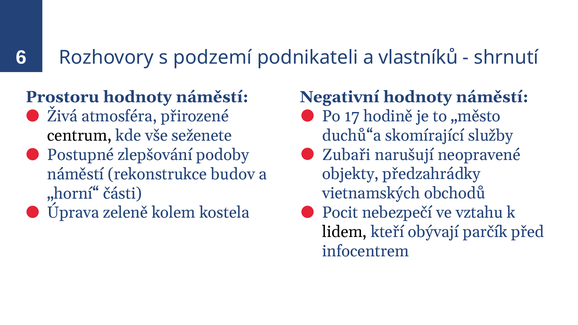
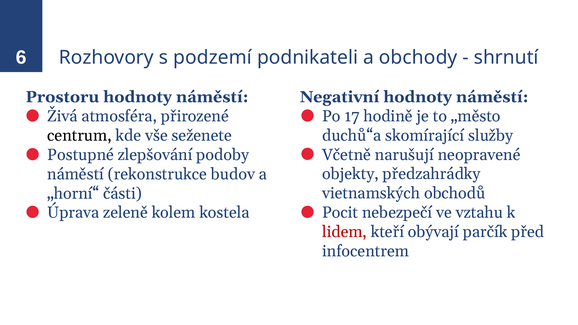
vlastníků: vlastníků -> obchody (418, 58)
Zubaři: Zubaři -> Včetně (347, 155)
lidem colour: black -> red (345, 232)
